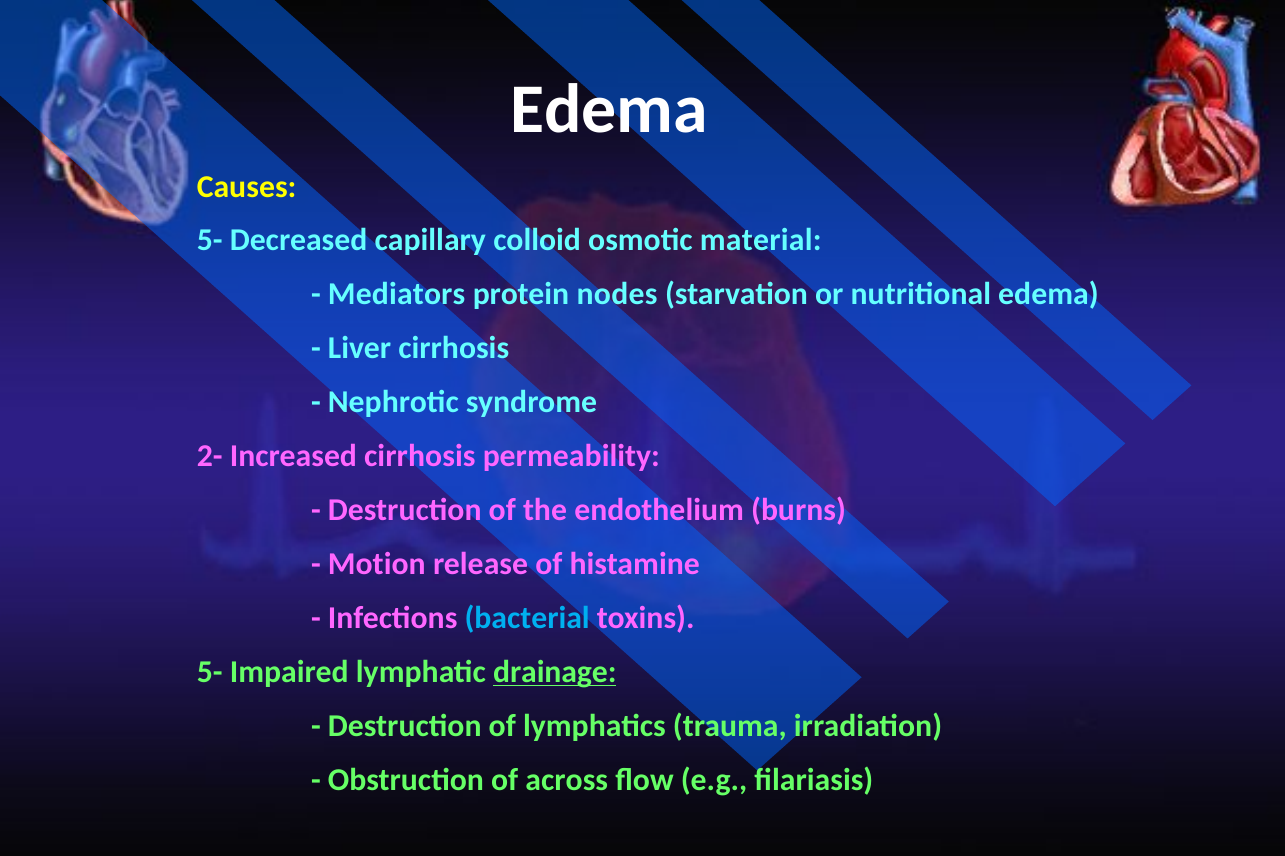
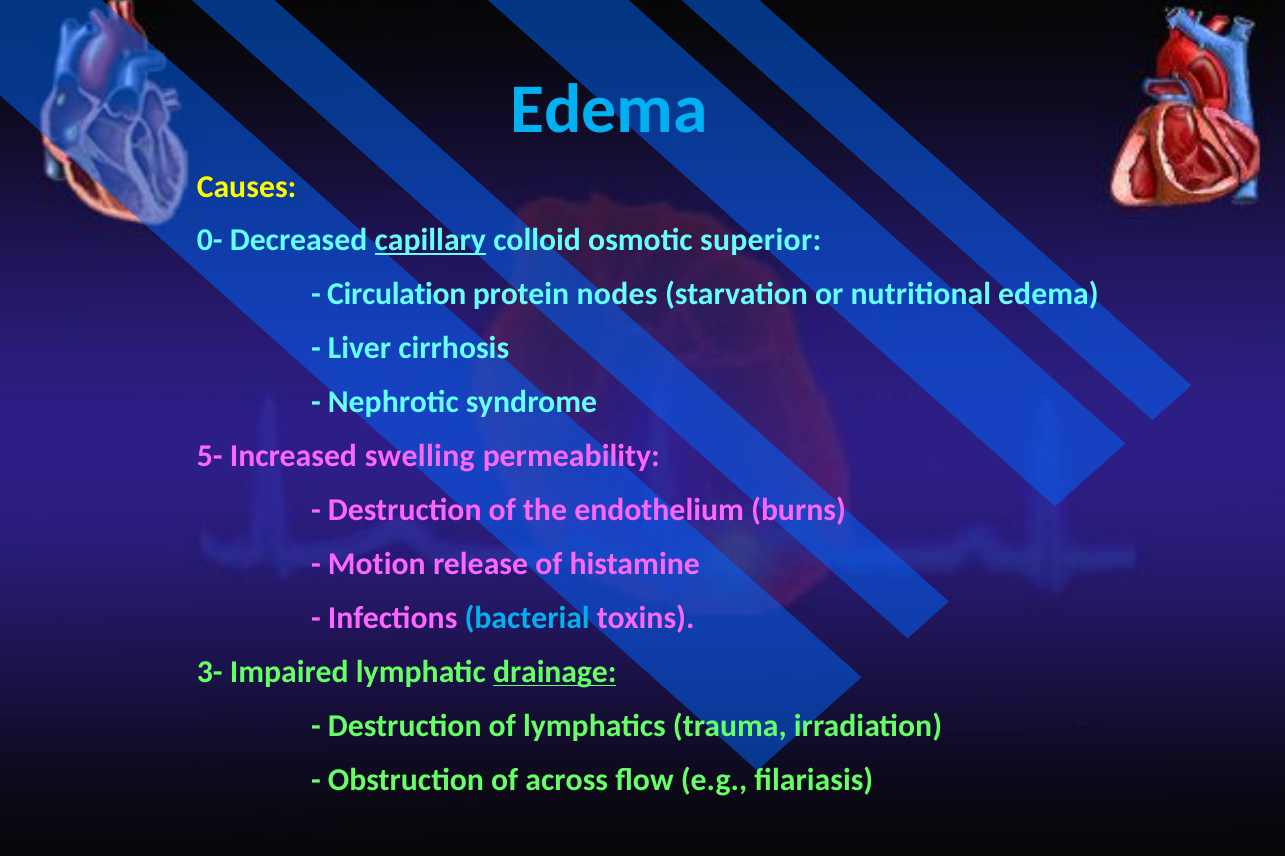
Edema colour: white -> light blue (609, 109)
5-: 5- -> 0- (210, 241)
capillary underline: none -> present (430, 241)
material: material -> superior (761, 241)
Mediators: Mediators -> Circulation (397, 295)
2-: 2- -> 5- (210, 457)
Increased cirrhosis: cirrhosis -> swelling (420, 457)
5-: 5- -> 3- (210, 672)
